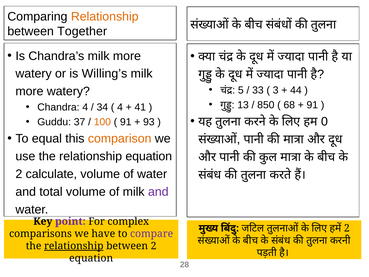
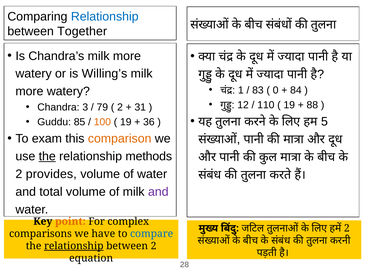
Relationship colour: orange -> blue (105, 17)
5: 5 -> 1 (241, 90)
33: 33 -> 83 (258, 90)
3: 3 -> 0 (276, 90)
44: 44 -> 84 (296, 90)
Chandra 4: 4 -> 3 (85, 107)
34: 34 -> 79 (102, 107)
4: 4 -> 2 (120, 107)
41: 41 -> 31 (140, 107)
13: 13 -> 12 (243, 105)
850: 850 -> 110 (266, 105)
68: 68 -> 19 (289, 105)
91: 91 -> 88 (312, 105)
0: 0 -> 5 (324, 121)
37: 37 -> 85 (80, 122)
91: 91 -> 19 (126, 122)
93: 93 -> 36 (149, 122)
equal: equal -> exam (47, 139)
the underline: none -> present (47, 156)
relationship equation: equation -> methods (149, 156)
calculate: calculate -> provides (51, 174)
point colour: purple -> orange (70, 221)
compare colour: purple -> blue (152, 233)
